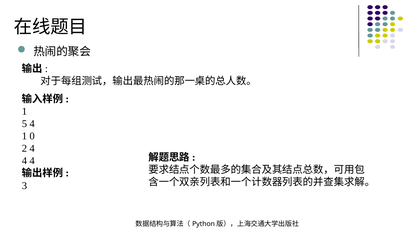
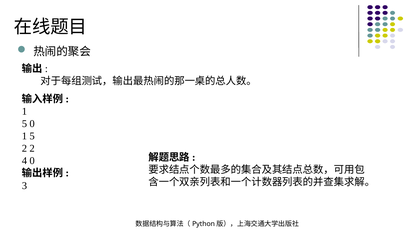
5 4: 4 -> 0 (32, 124)
0: 0 -> 5 (32, 136)
2 4: 4 -> 2 (32, 148)
4: 4 -> 0 (32, 161)
